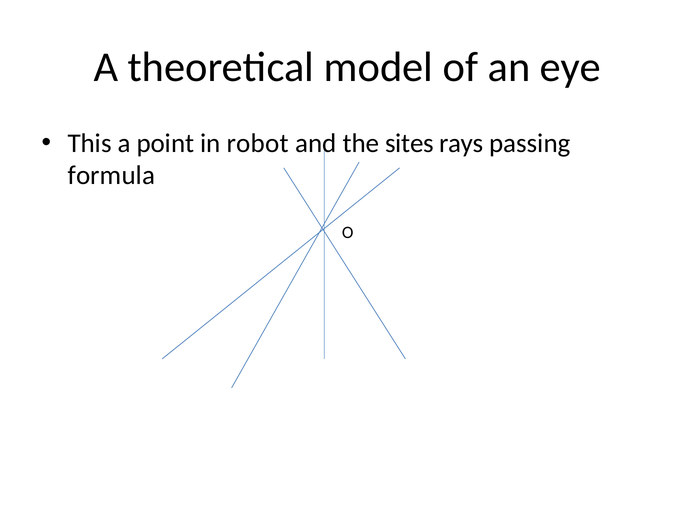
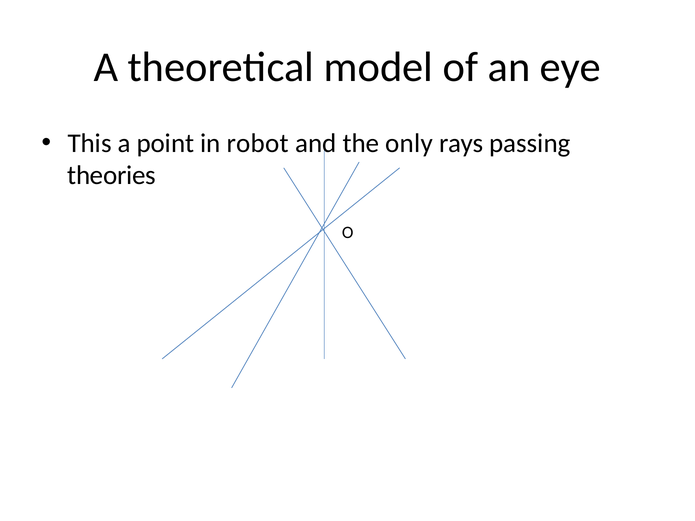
sites: sites -> only (409, 143)
formula: formula -> theories (112, 176)
